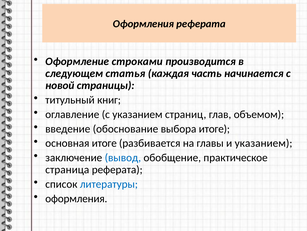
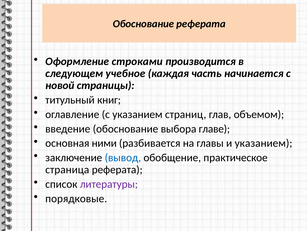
Оформления: Оформления -> Обоснование (143, 24)
статья: статья -> учебное (125, 73)
выбора итоге: итоге -> главе (214, 128)
основная итоге: итоге -> ними (104, 143)
литературы colour: blue -> purple (109, 184)
оформления: оформления -> порядковые (76, 198)
